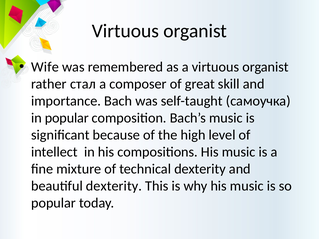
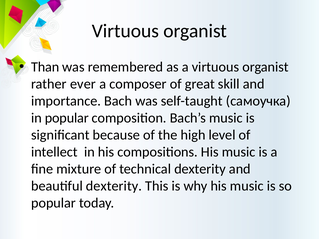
Wife: Wife -> Than (45, 67)
стал: стал -> ever (83, 84)
